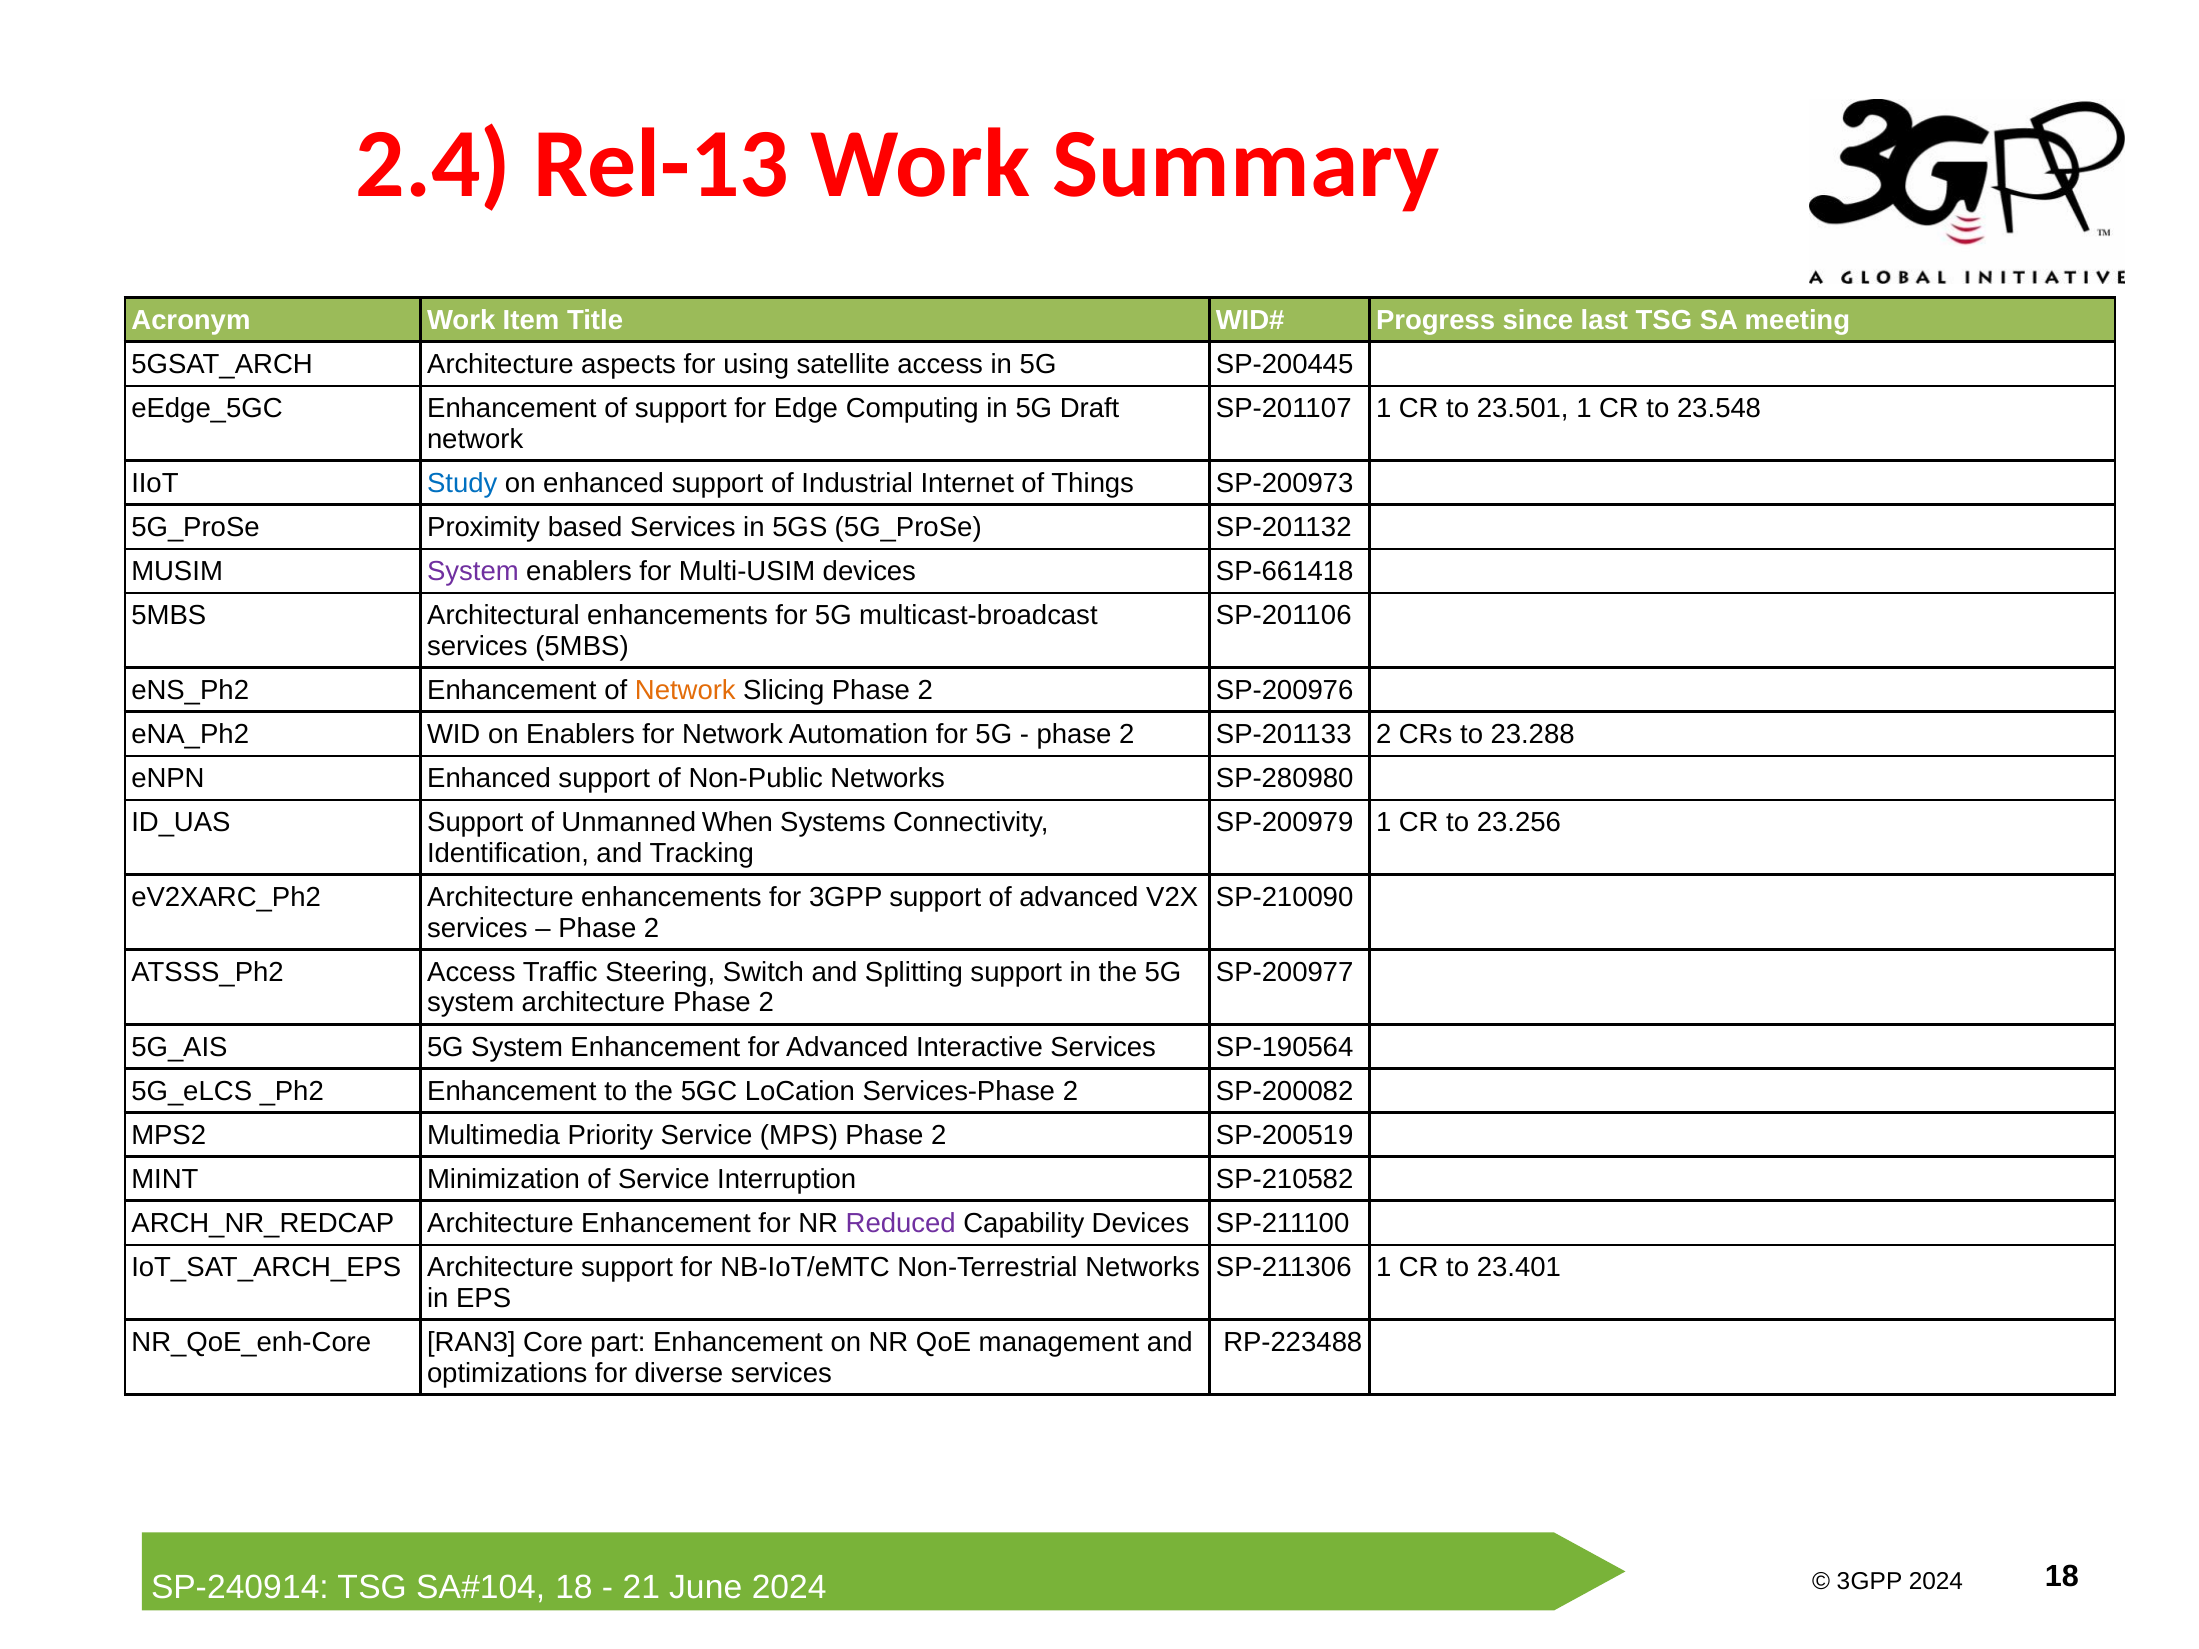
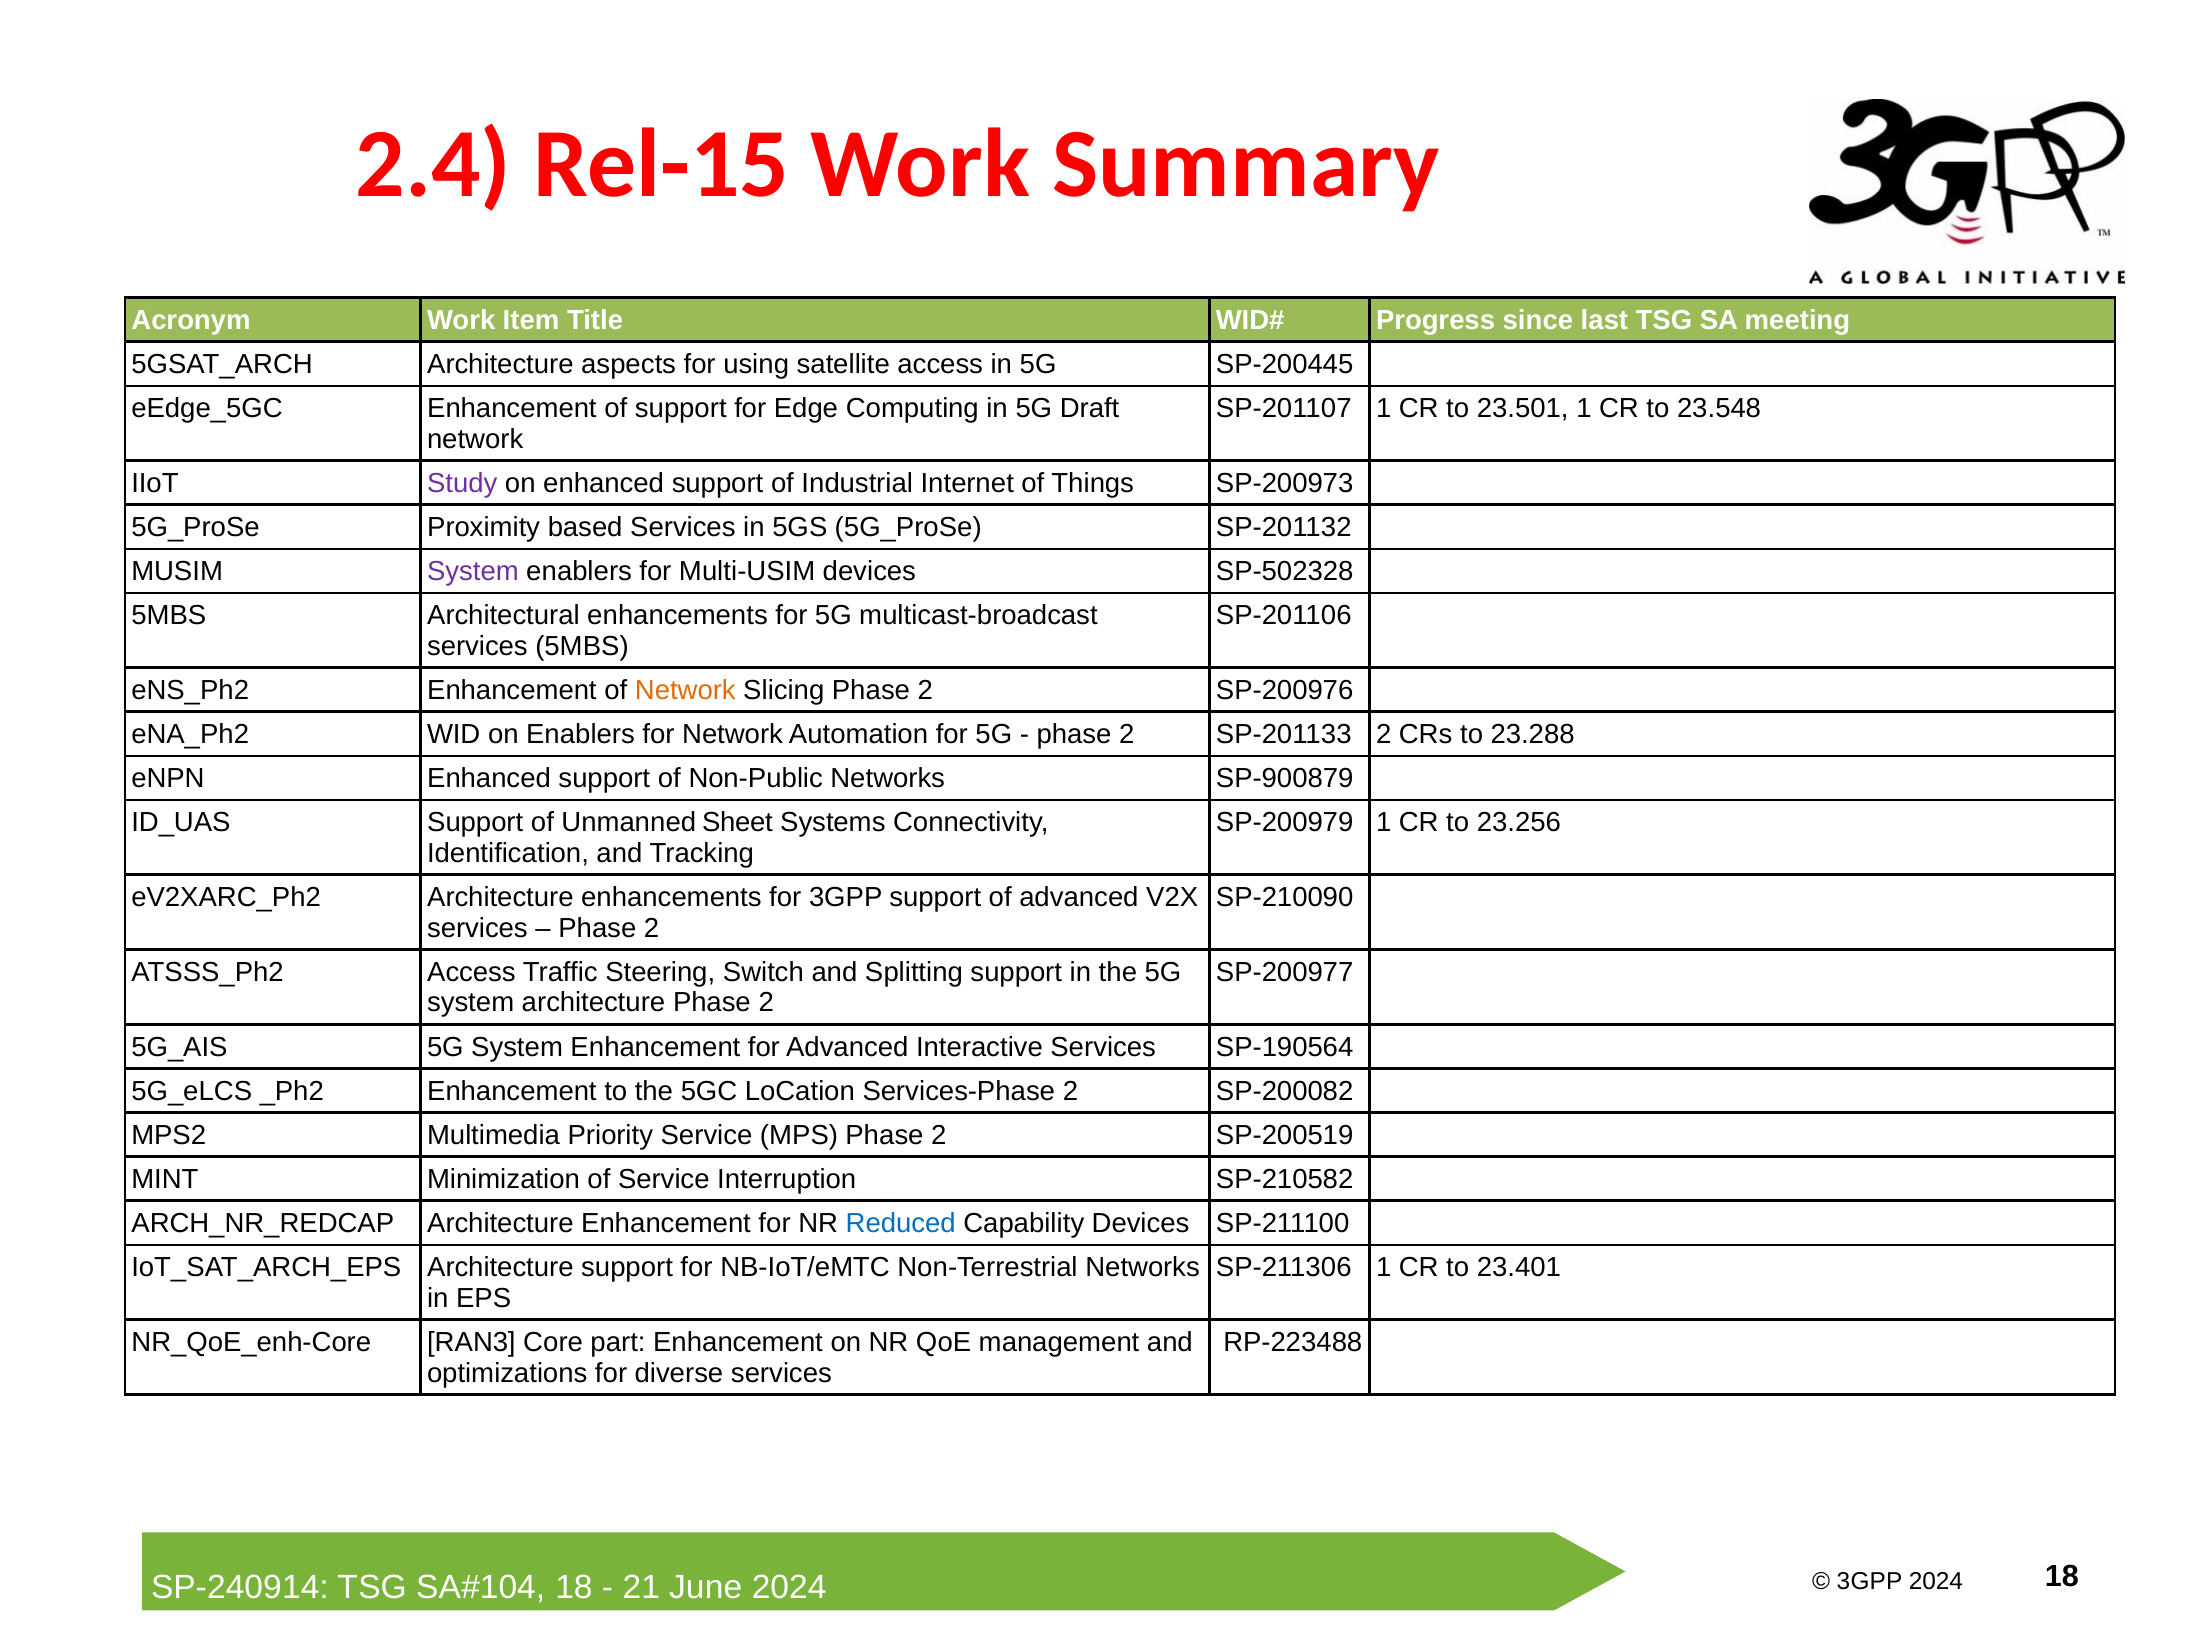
Rel-13: Rel-13 -> Rel-15 (661, 164)
Study colour: blue -> purple (462, 483)
SP-661418: SP-661418 -> SP-502328 (1285, 571)
SP-280980: SP-280980 -> SP-900879 (1285, 778)
When: When -> Sheet (737, 822)
Reduced colour: purple -> blue (901, 1223)
